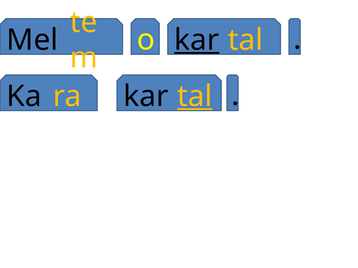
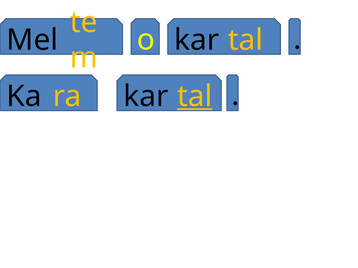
kar underline: present -> none (197, 40)
